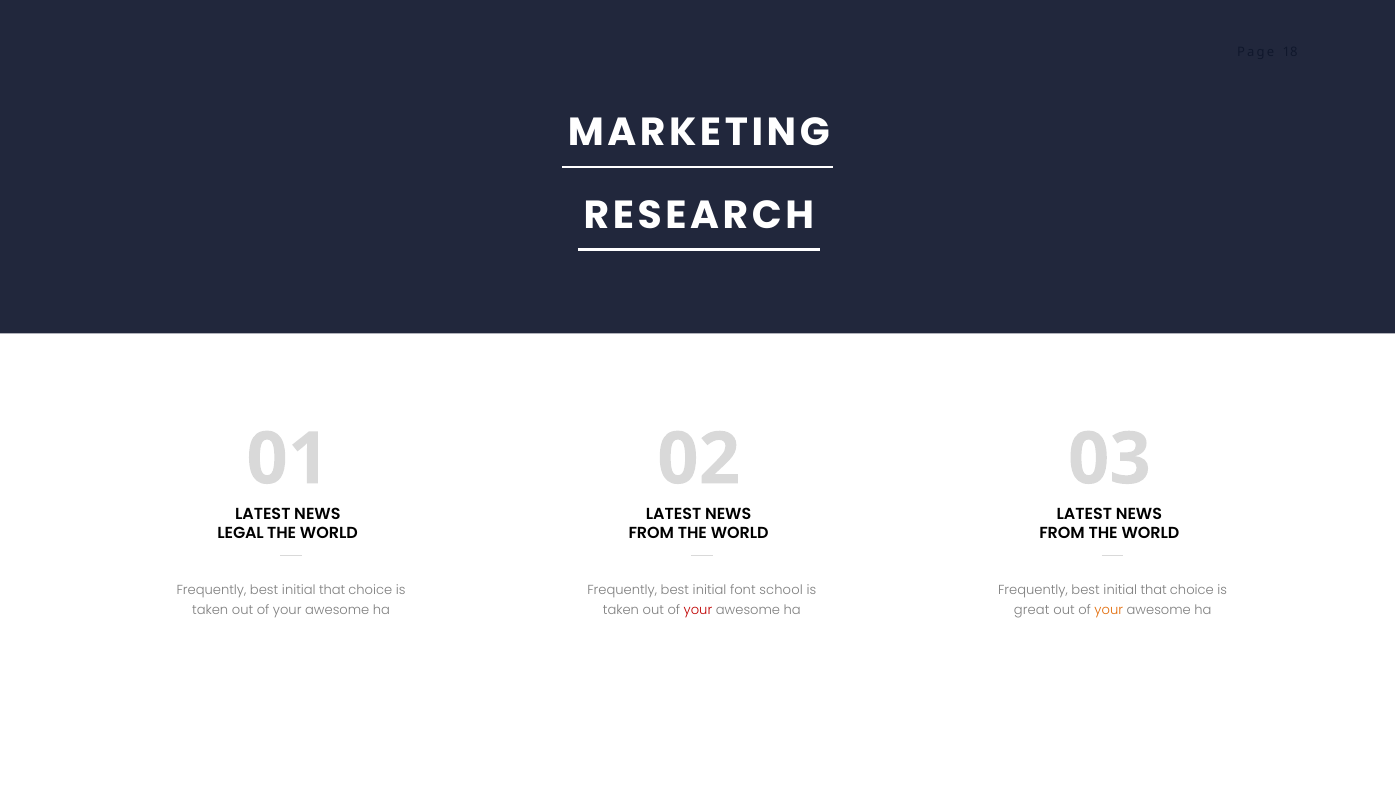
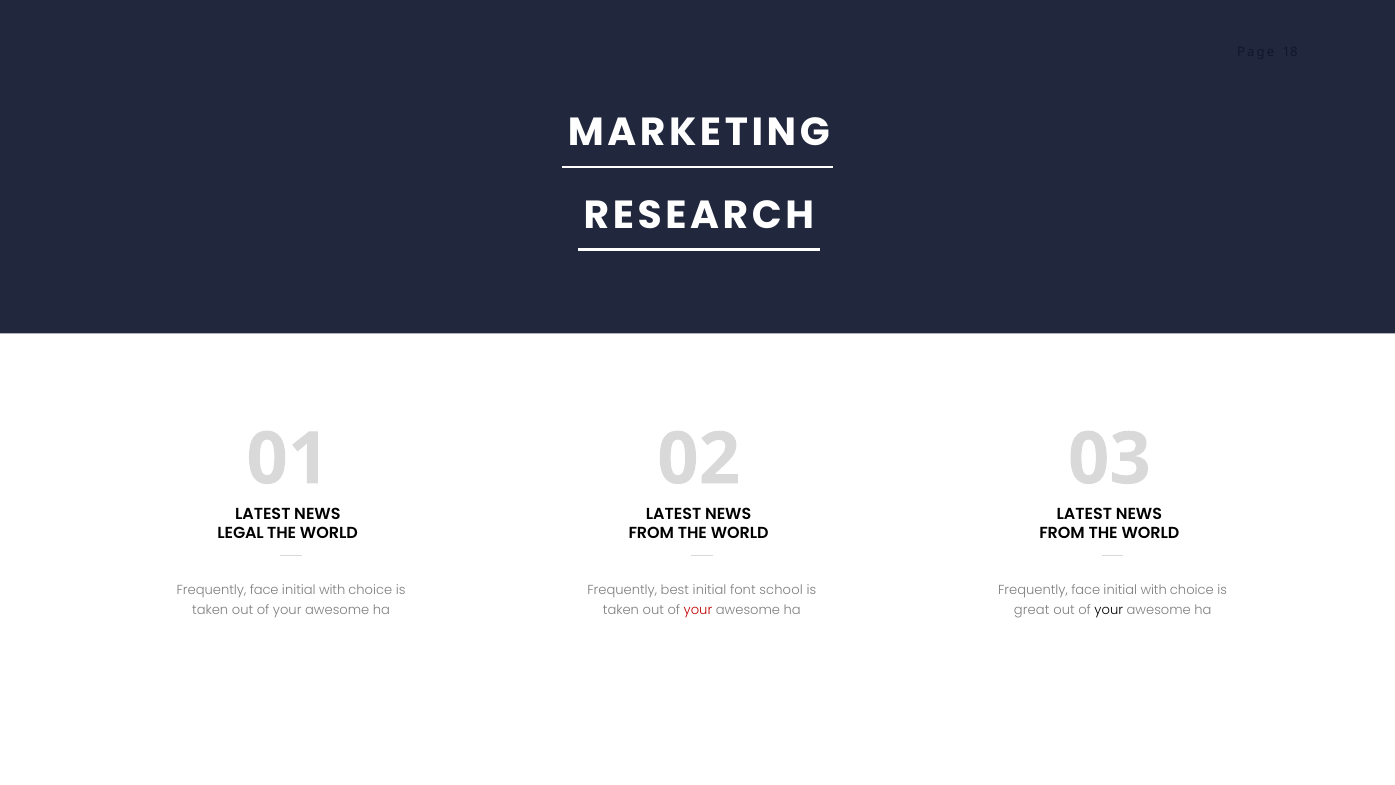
best: best -> face (264, 590)
that: that -> with (332, 590)
best: best -> face (1086, 590)
that: that -> with (1154, 590)
your colour: orange -> black (1109, 610)
